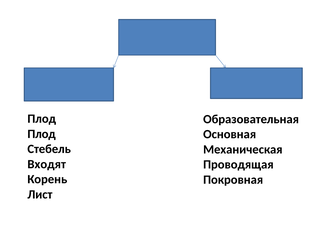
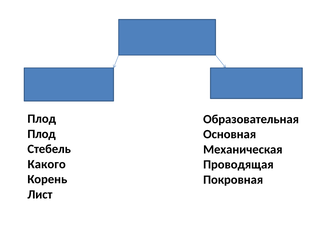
Входят: Входят -> Какого (47, 164)
